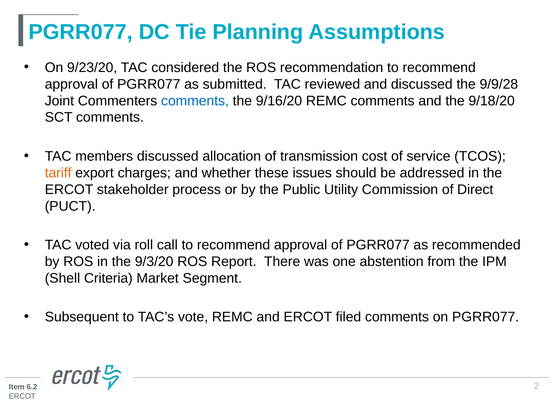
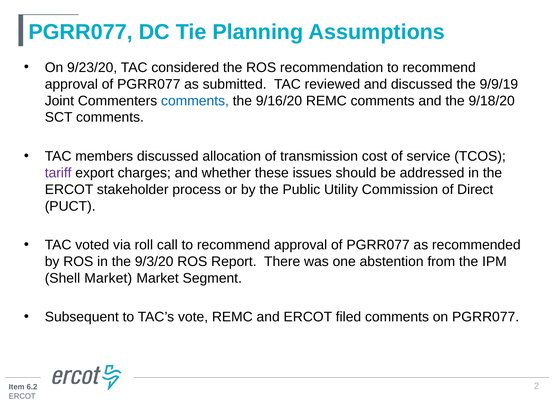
9/9/28: 9/9/28 -> 9/9/19 (499, 84)
tariff colour: orange -> purple (58, 173)
Shell Criteria: Criteria -> Market (108, 278)
